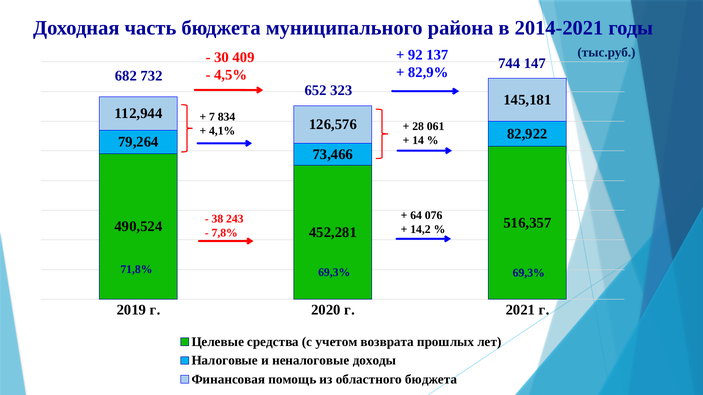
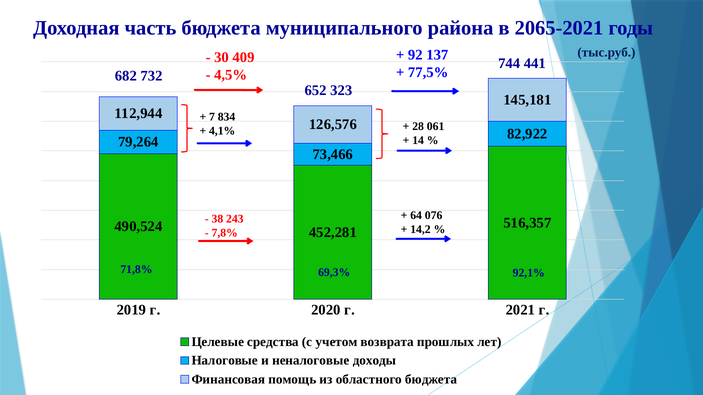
2014-2021: 2014-2021 -> 2065-2021 (559, 28)
147: 147 -> 441 (535, 64)
82,9%: 82,9% -> 77,5% (428, 73)
69,3% 69,3%: 69,3% -> 92,1% (529, 273)
